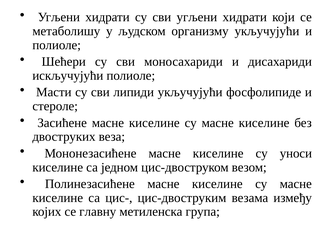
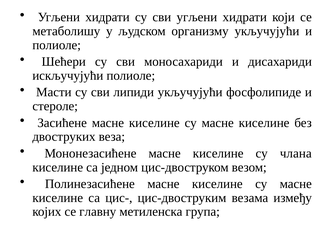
уноси: уноси -> члана (296, 153)
